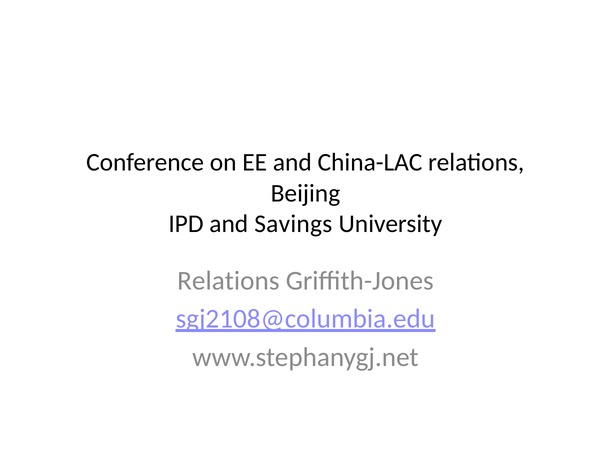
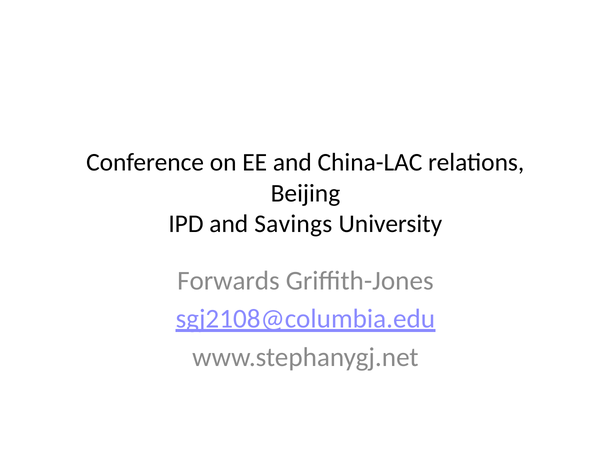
Relations: Relations -> Forwards (228, 281)
